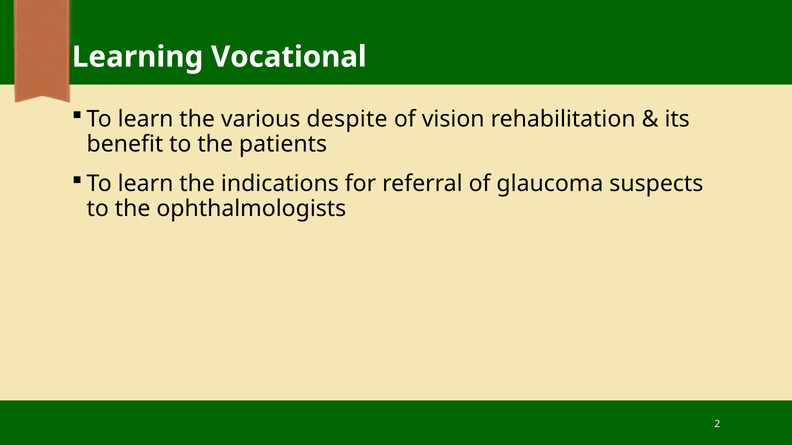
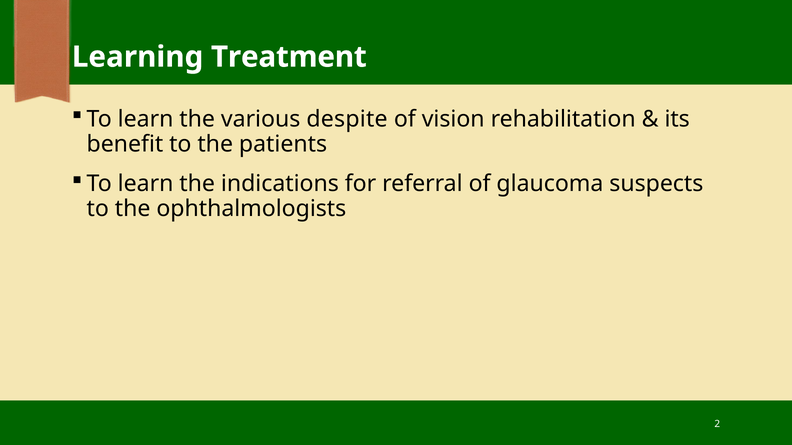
Vocational: Vocational -> Treatment (289, 57)
